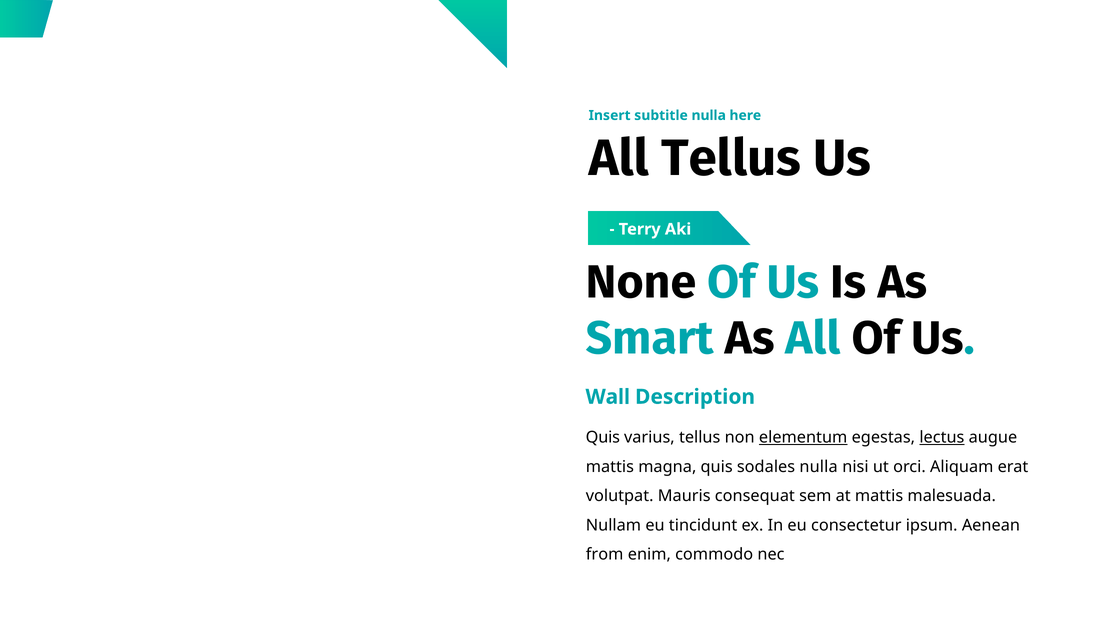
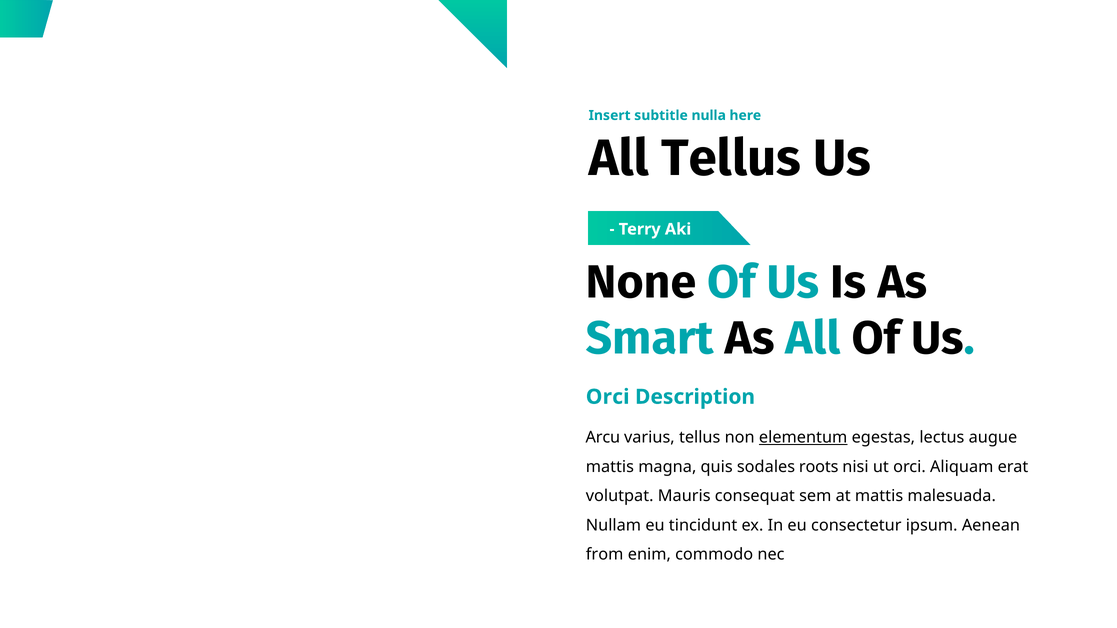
Wall: Wall -> Orci (608, 397)
Quis: Quis -> Arcu (603, 438)
lectus underline: present -> none (942, 438)
sodales nulla: nulla -> roots (819, 467)
